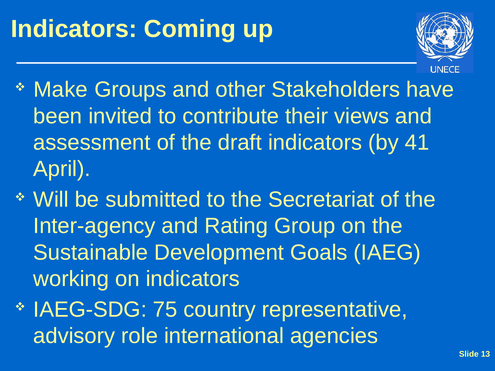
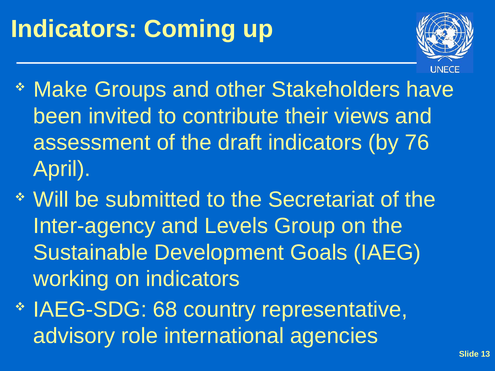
41: 41 -> 76 (417, 143)
Rating: Rating -> Levels (236, 226)
75: 75 -> 68 (165, 310)
